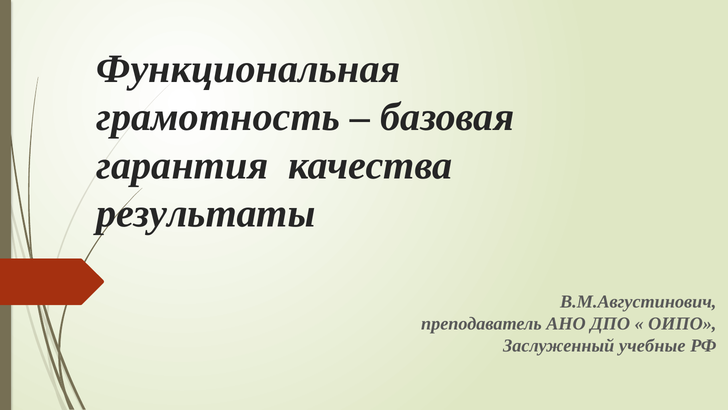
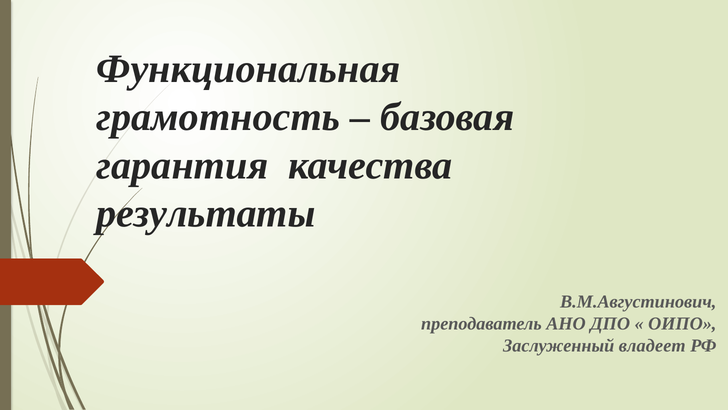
учебные: учебные -> владеет (652, 345)
